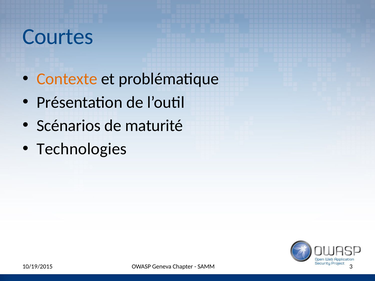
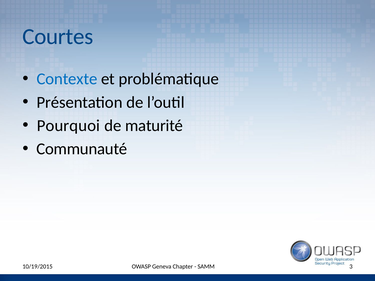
Contexte colour: orange -> blue (67, 79)
Scénarios: Scénarios -> Pourquoi (68, 126)
Technologies: Technologies -> Communauté (82, 149)
